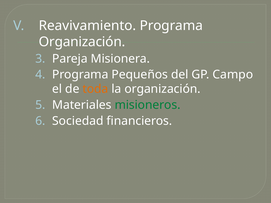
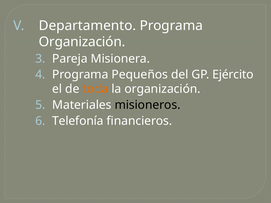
Reavivamiento: Reavivamiento -> Departamento (87, 26)
Campo: Campo -> Ejército (233, 75)
misioneros colour: green -> black (148, 105)
Sociedad: Sociedad -> Telefonía (78, 121)
